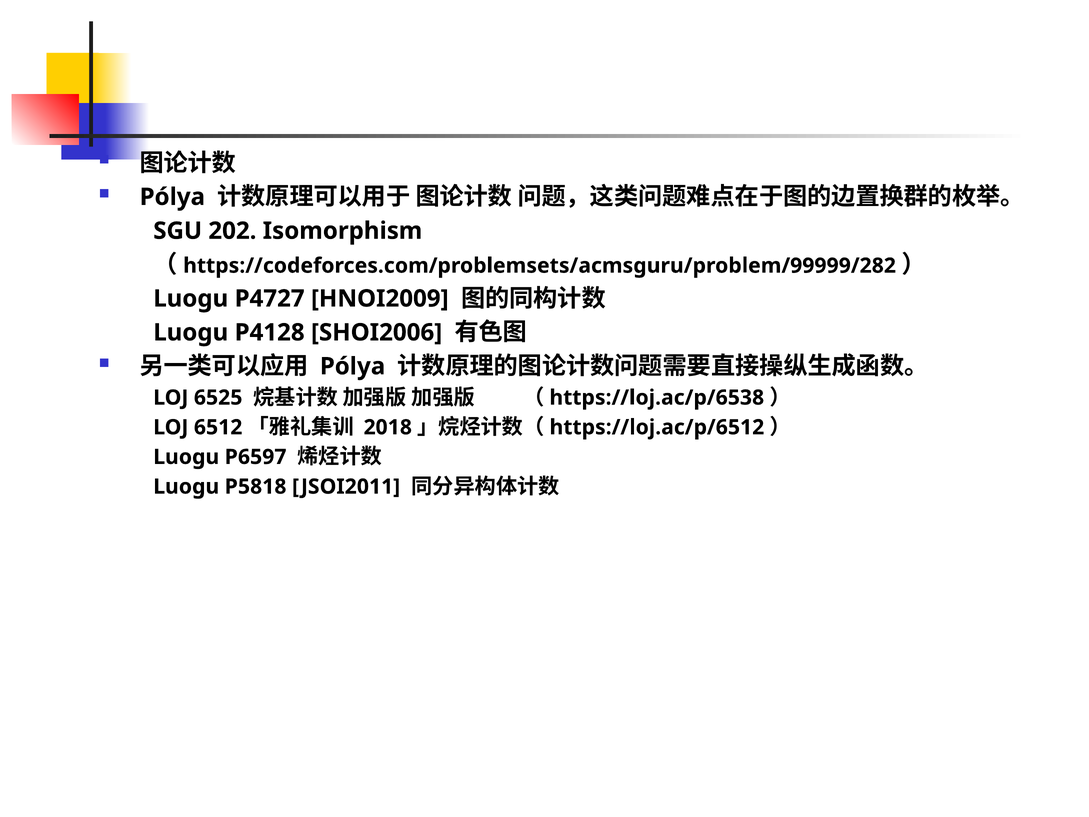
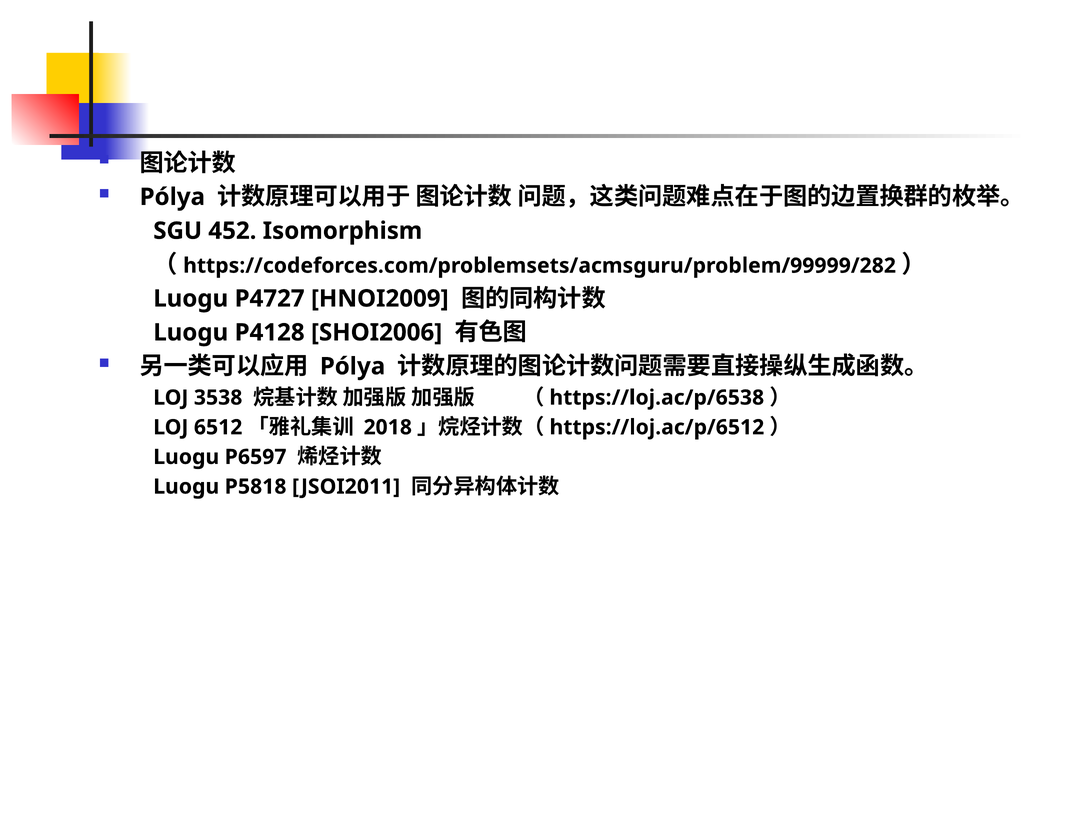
202: 202 -> 452 (232, 231)
6525: 6525 -> 3538 (218, 398)
